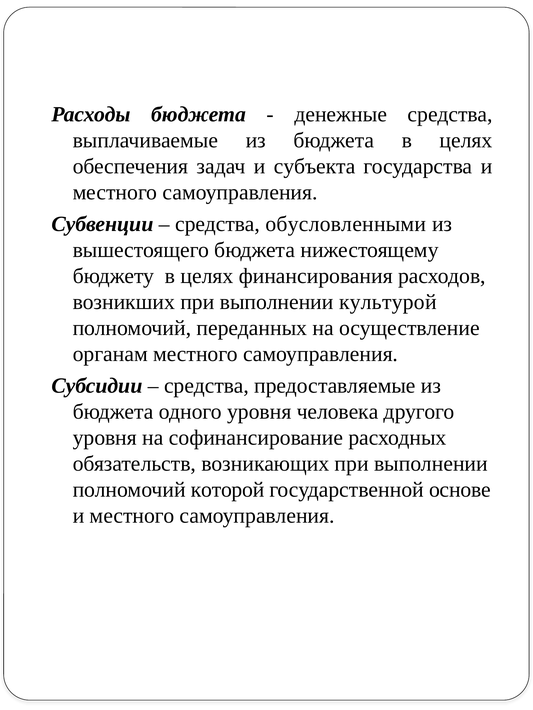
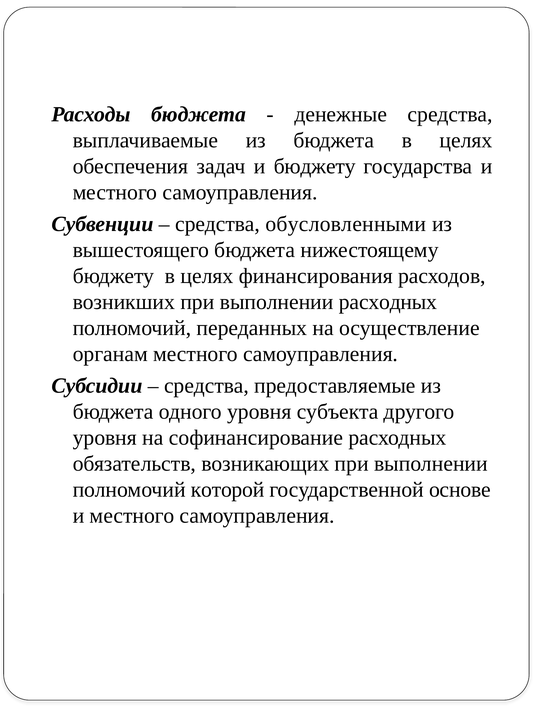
и субъекта: субъекта -> бюджету (315, 166)
выполнении культурой: культурой -> расходных (388, 302)
человека: человека -> субъекта (338, 412)
